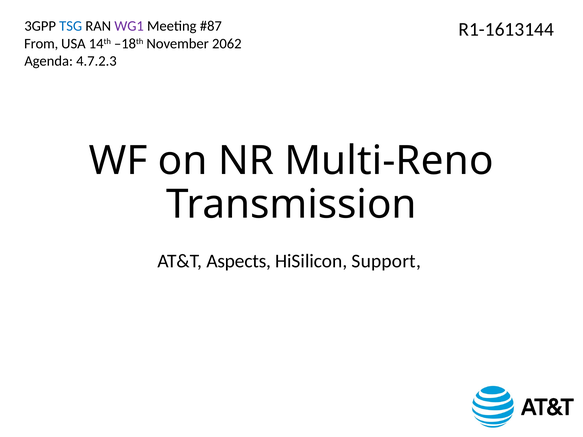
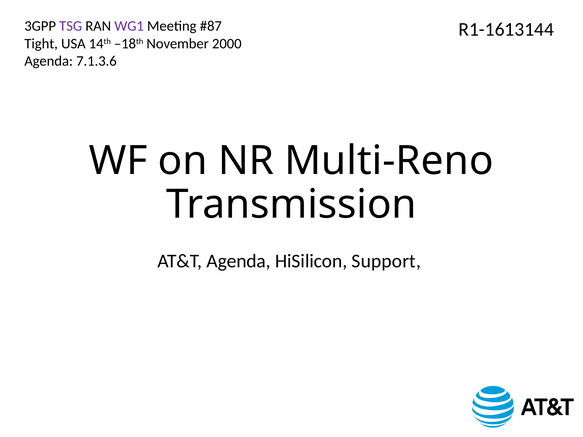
TSG colour: blue -> purple (71, 26)
From: From -> Tight (41, 44)
2062: 2062 -> 2000 (227, 44)
4.7.2.3: 4.7.2.3 -> 7.1.3.6 (96, 61)
AT&T Aspects: Aspects -> Agenda (239, 261)
